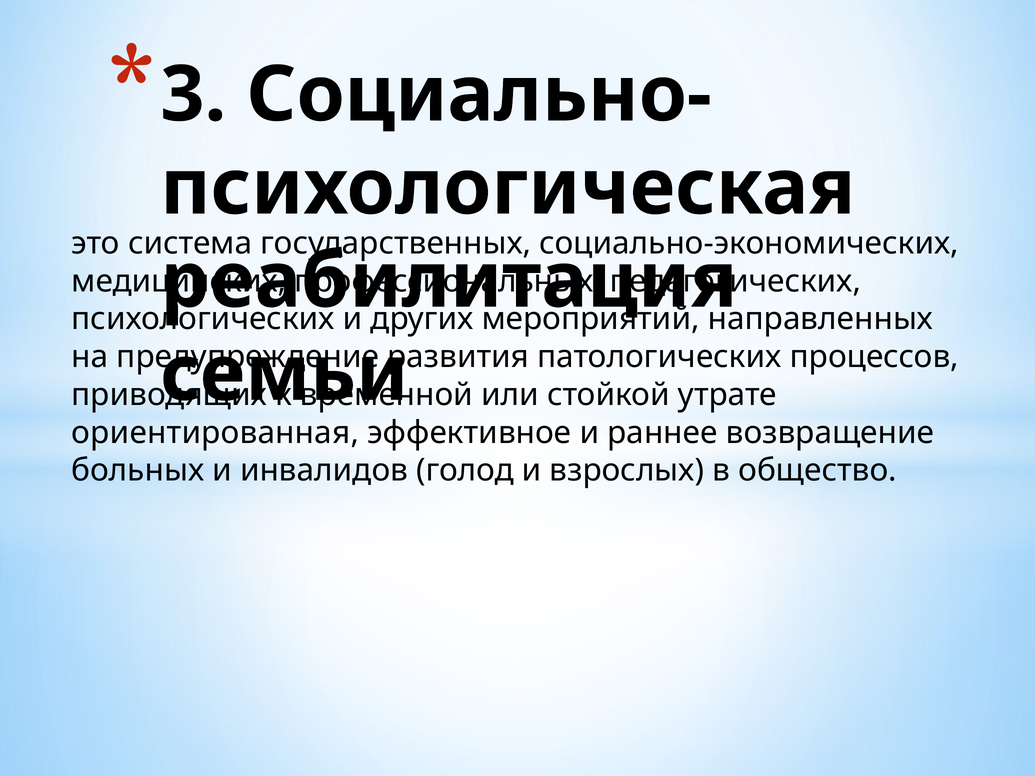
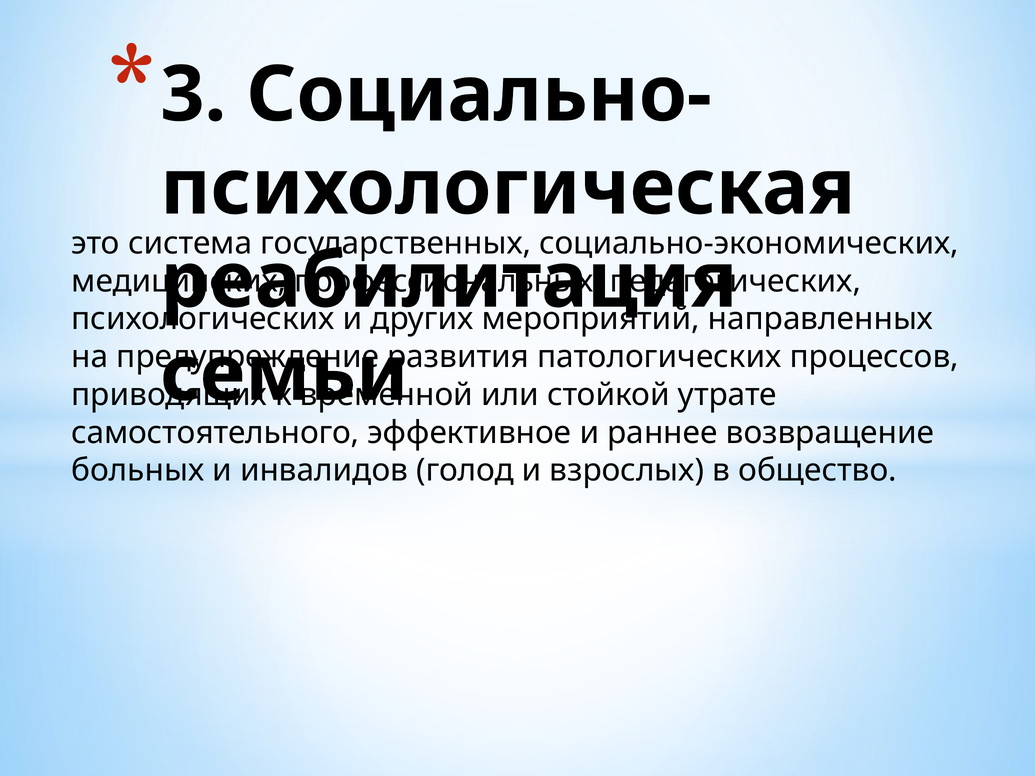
ориентированная: ориентированная -> самостоятельного (215, 433)
